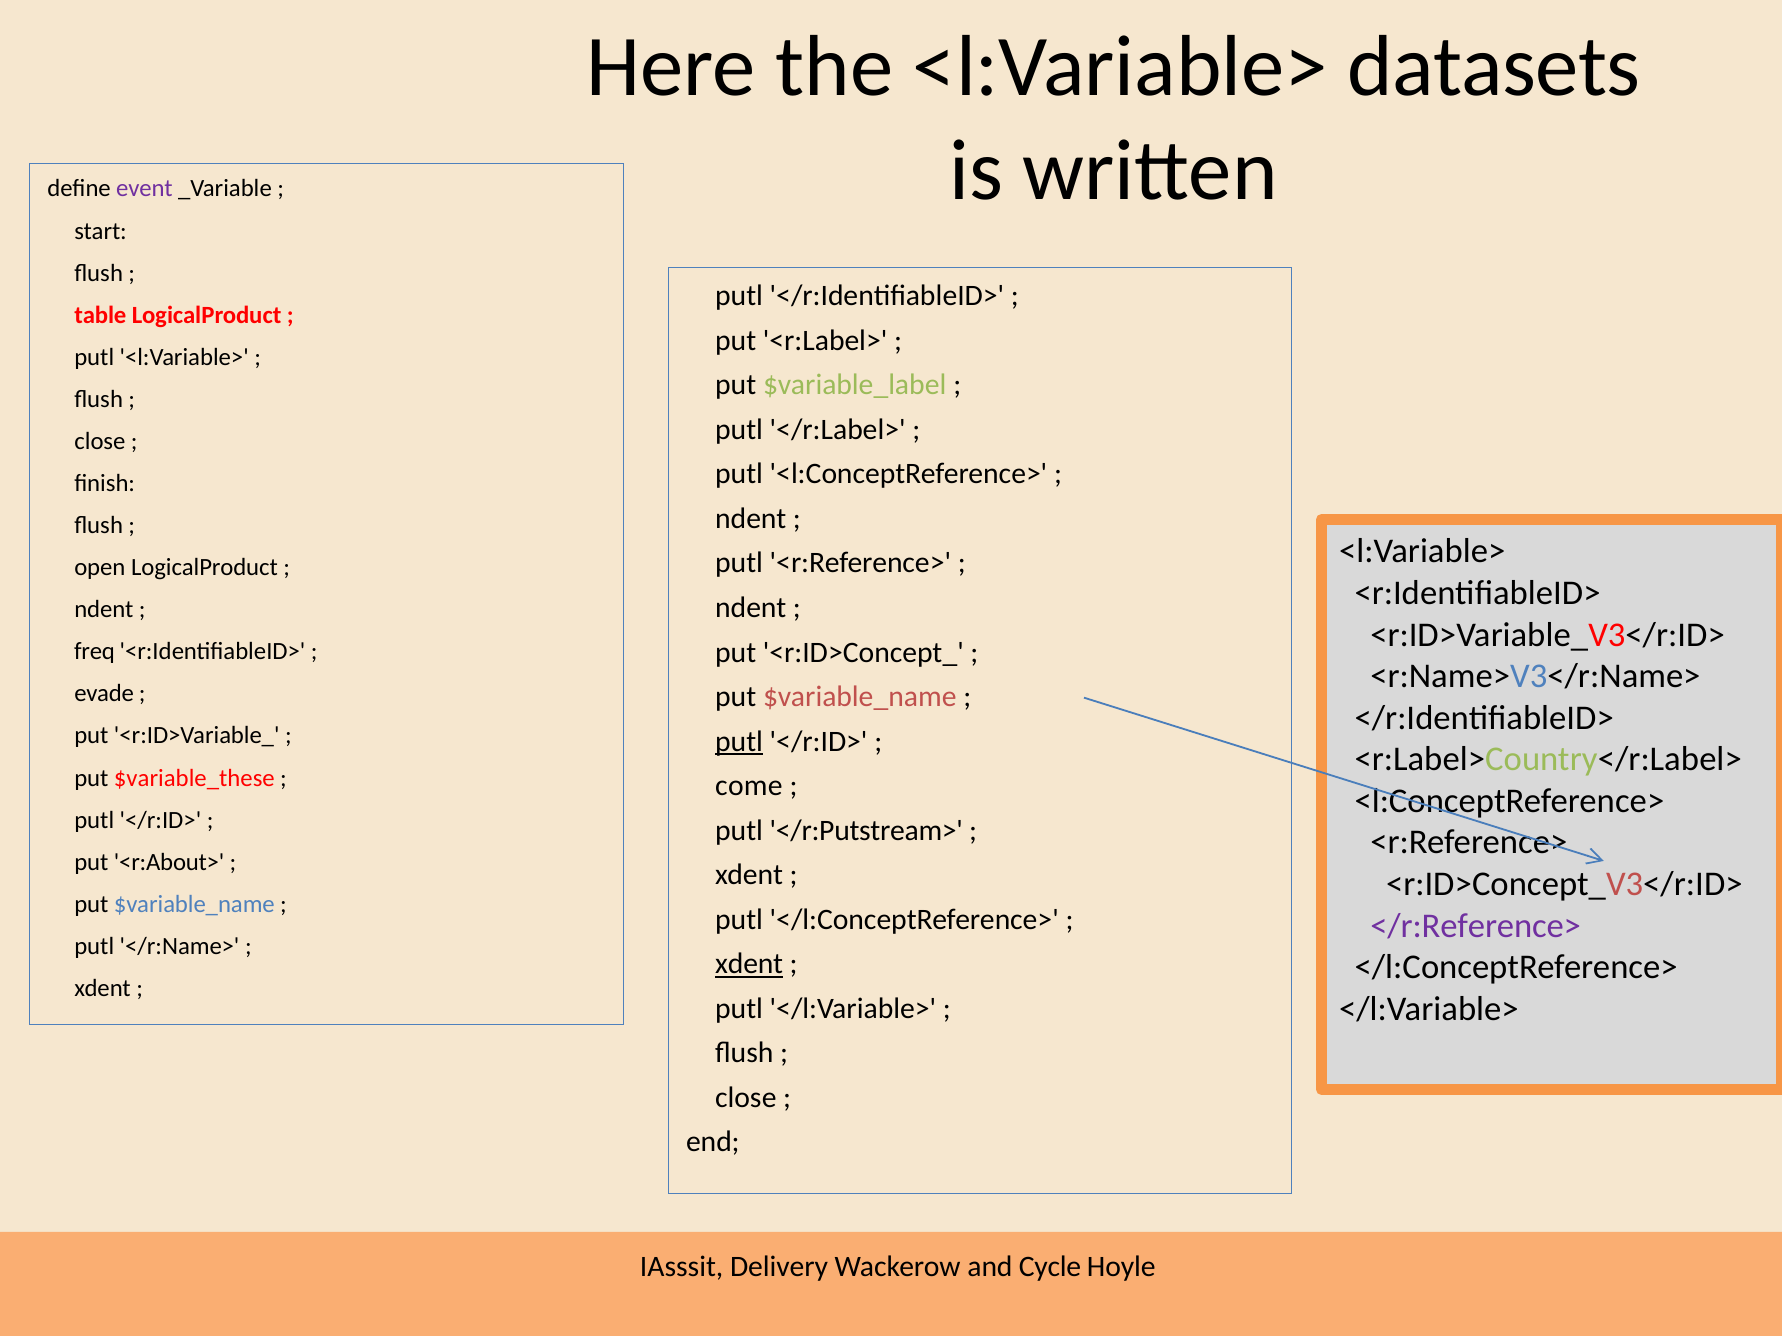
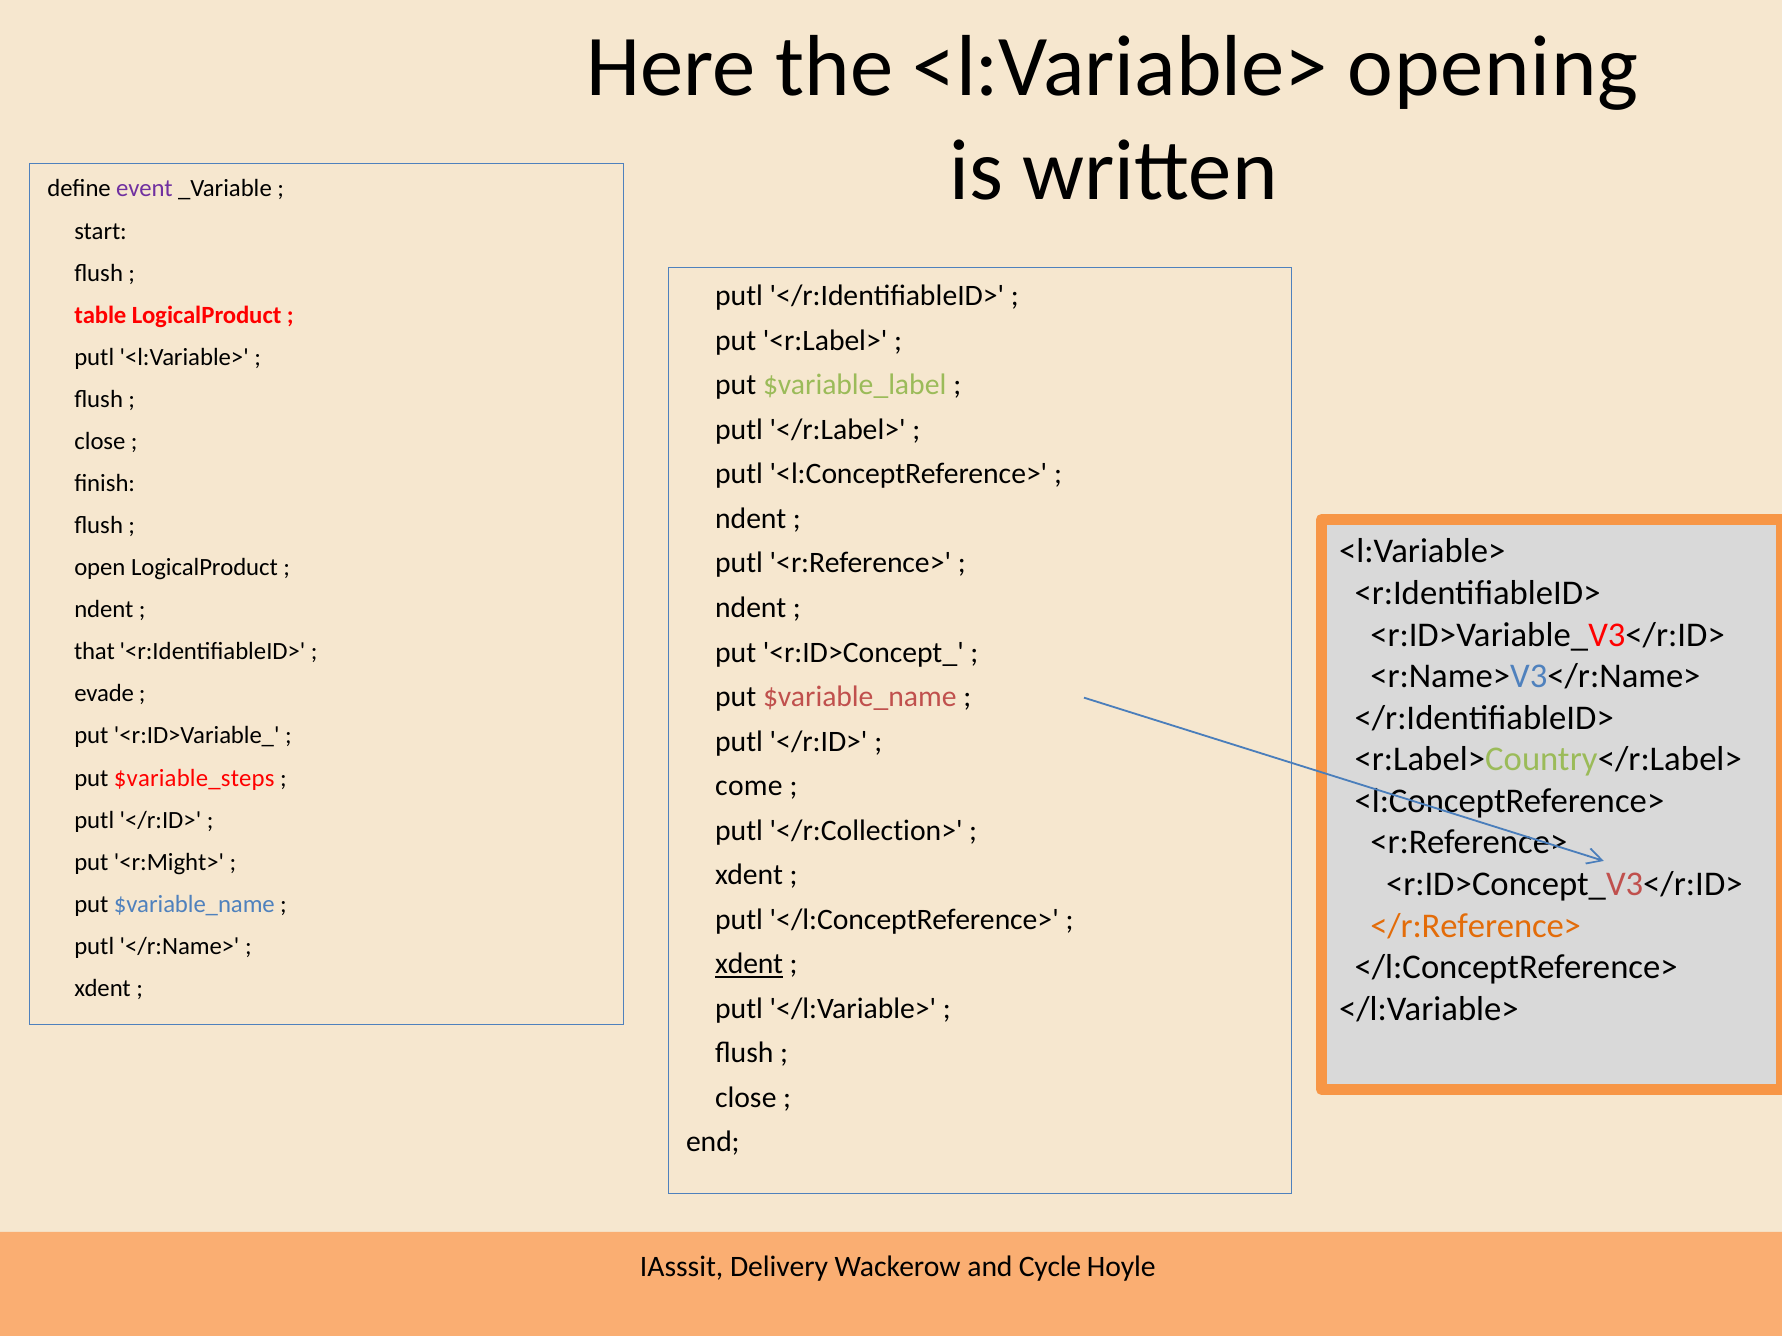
datasets: datasets -> opening (1493, 67)
freq: freq -> that (94, 652)
putl underline: present -> none (739, 742)
$variable_these: $variable_these -> $variable_steps (194, 778)
</r:Putstream>: </r:Putstream> -> </r:Collection> (866, 831)
<r:About>: <r:About> -> <r:Might> (169, 862)
</r:Reference> colour: purple -> orange (1476, 926)
